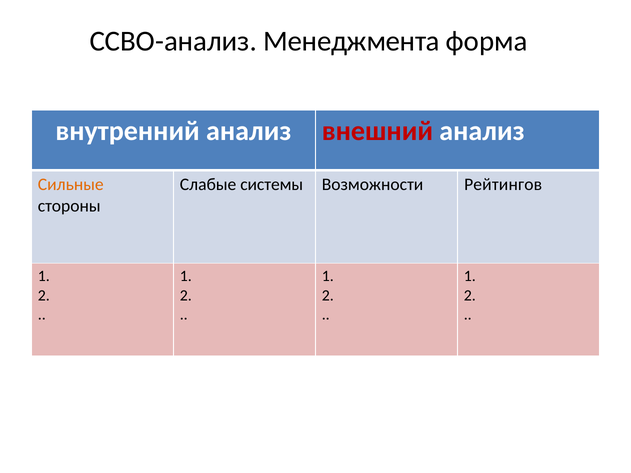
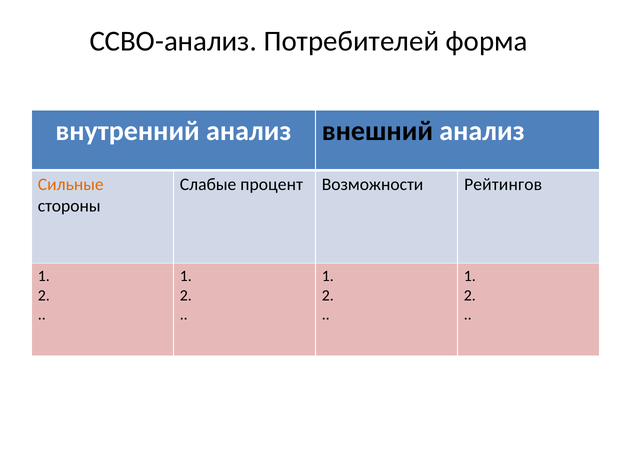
Менеджмента: Менеджмента -> Потребителей (351, 41)
внешний colour: red -> black (377, 131)
системы: системы -> процент (272, 184)
